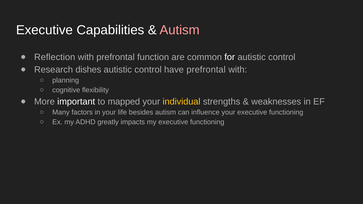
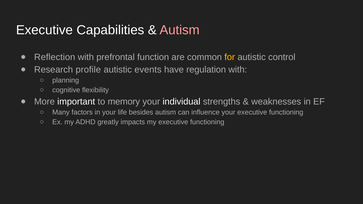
for colour: white -> yellow (230, 57)
dishes: dishes -> profile (88, 70)
control: control -> events (148, 70)
have prefrontal: prefrontal -> regulation (206, 70)
mapped: mapped -> memory (124, 102)
individual colour: yellow -> white (182, 102)
